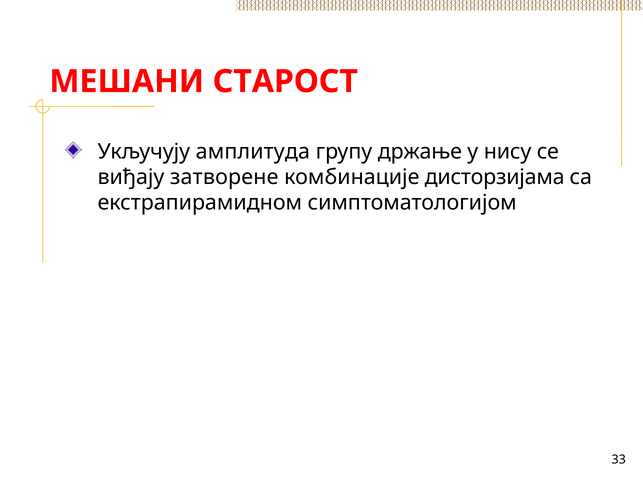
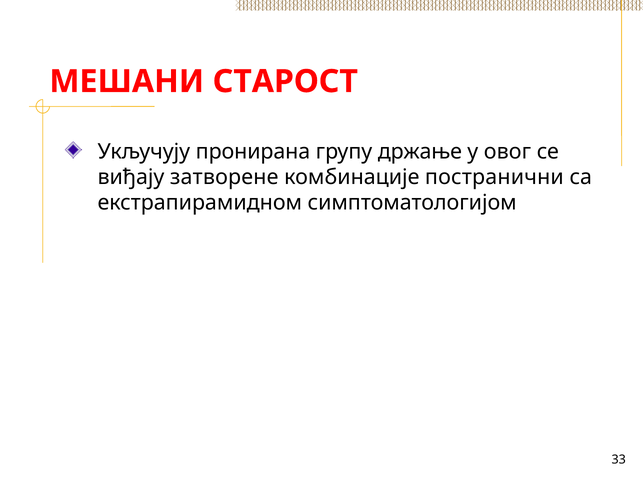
амплитуда: амплитуда -> пронирана (253, 152)
нису: нису -> овог (507, 152)
дисторзијама: дисторзијама -> постранични (494, 177)
